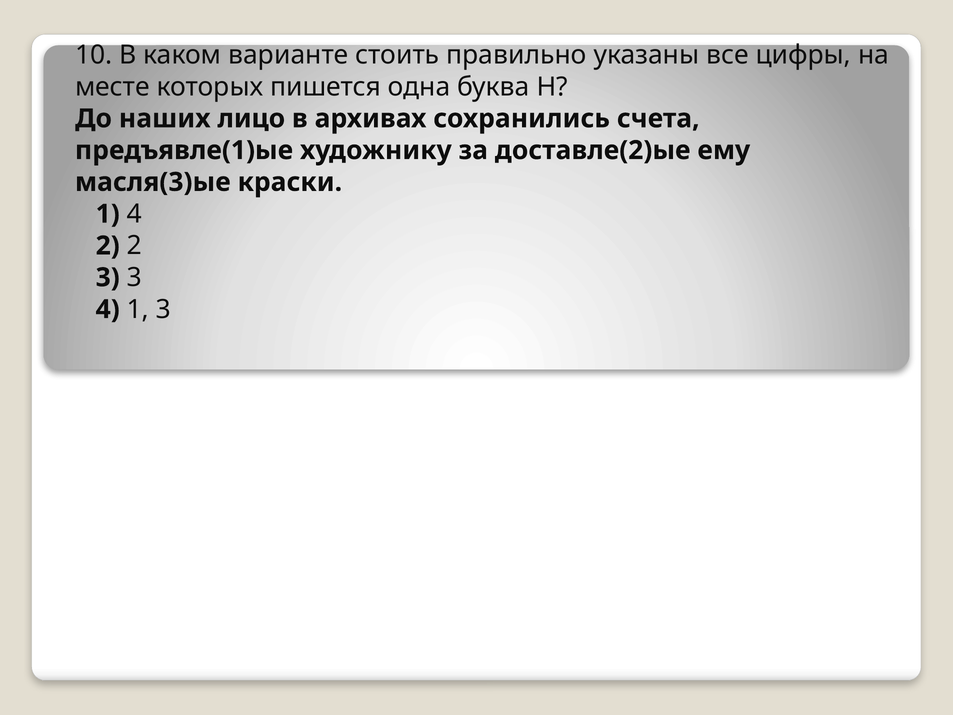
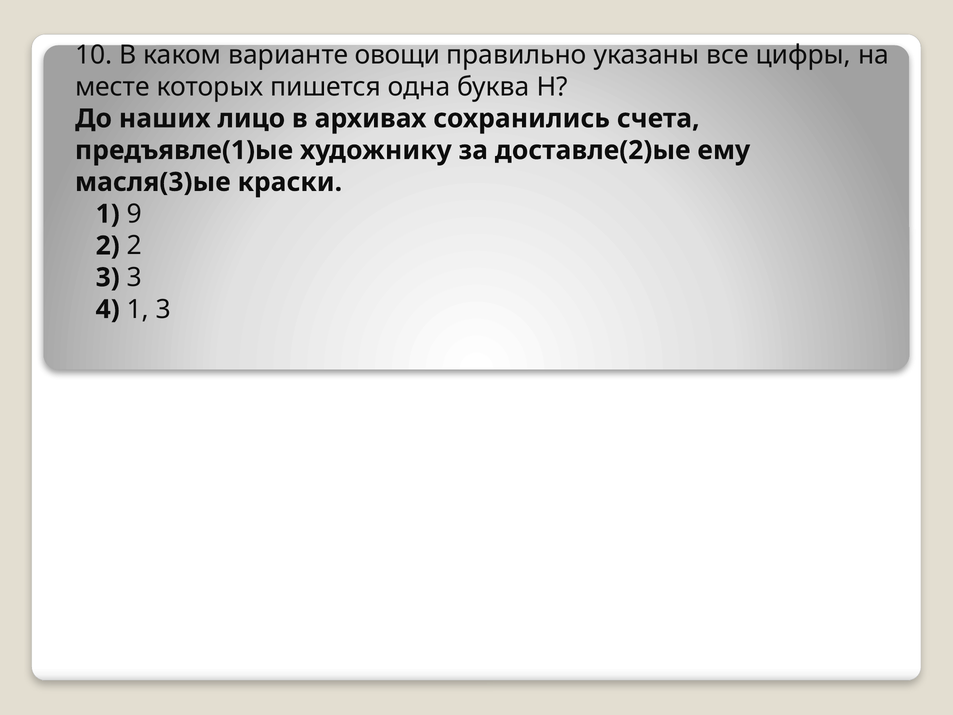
стоить: стоить -> овощи (397, 55)
1 4: 4 -> 9 (134, 214)
